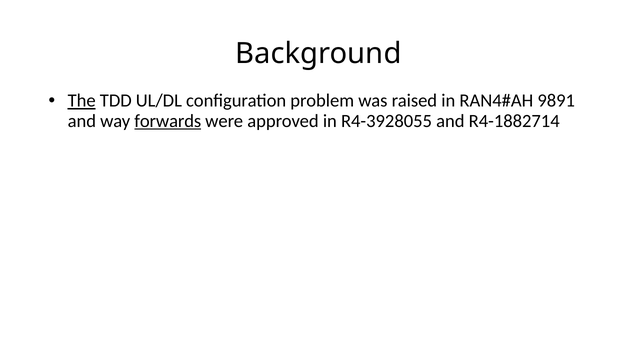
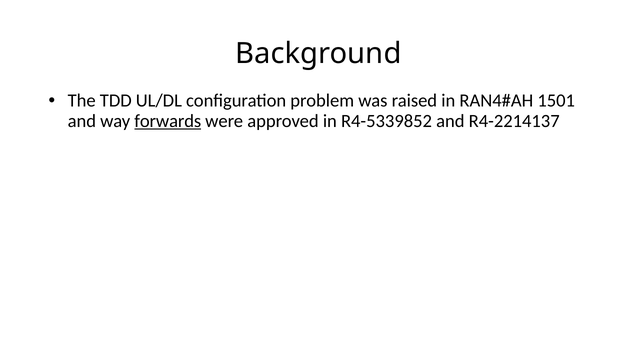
The underline: present -> none (82, 101)
9891: 9891 -> 1501 (556, 101)
R4-3928055: R4-3928055 -> R4-5339852 (387, 121)
R4-1882714: R4-1882714 -> R4-2214137 (514, 121)
